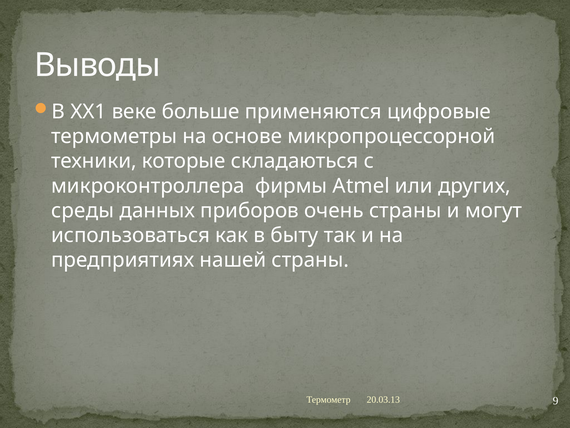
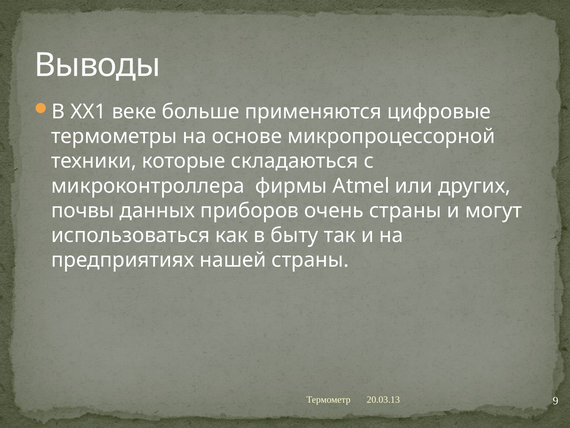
среды: среды -> почвы (83, 210)
